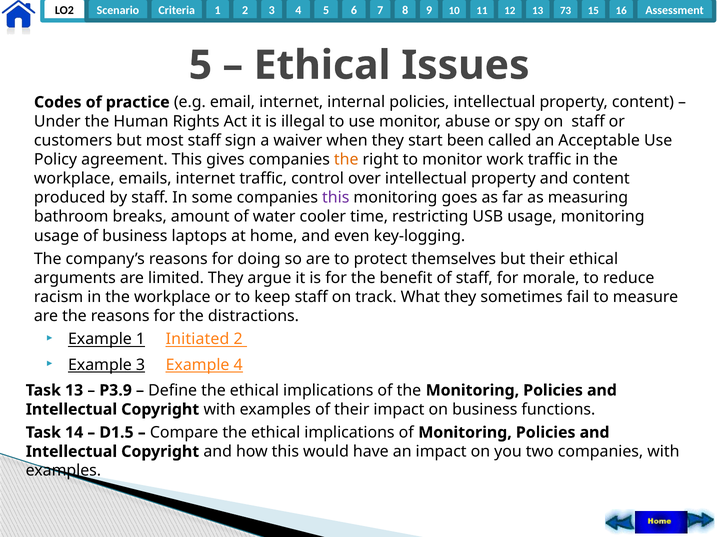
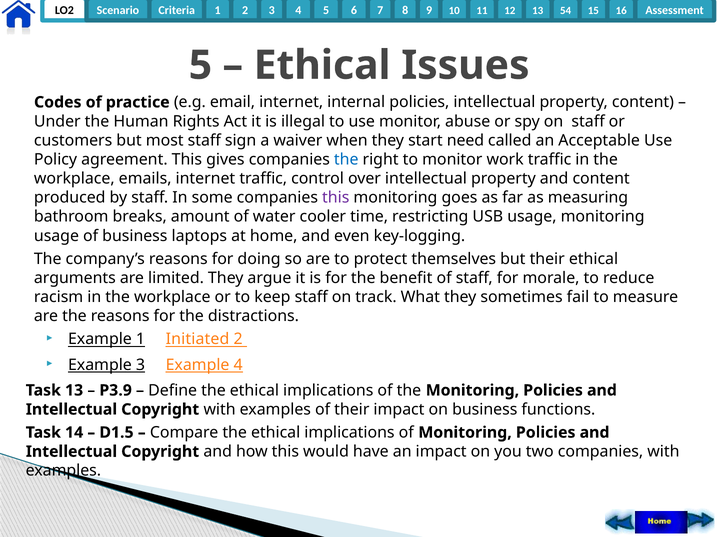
73: 73 -> 54 (566, 10)
been: been -> need (465, 141)
the colour: orange -> blue (346, 160)
